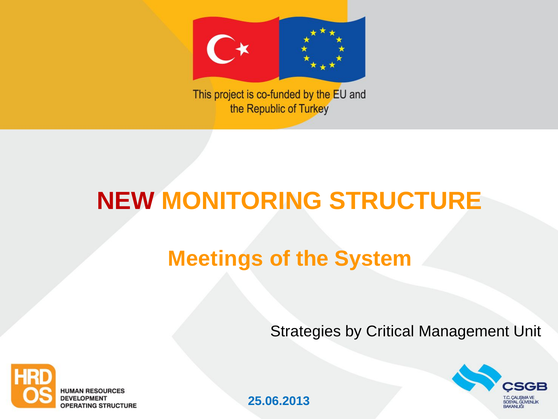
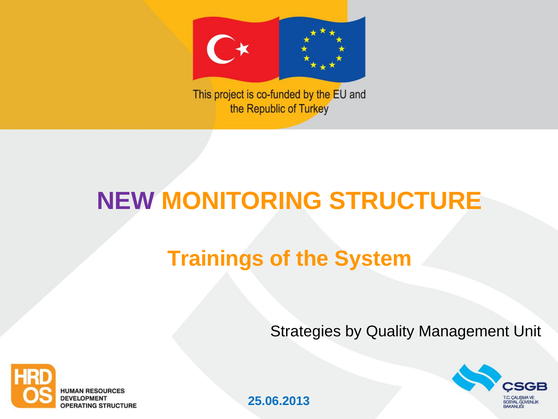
NEW colour: red -> purple (126, 201)
Meetings: Meetings -> Trainings (216, 258)
Critical: Critical -> Quality (390, 331)
